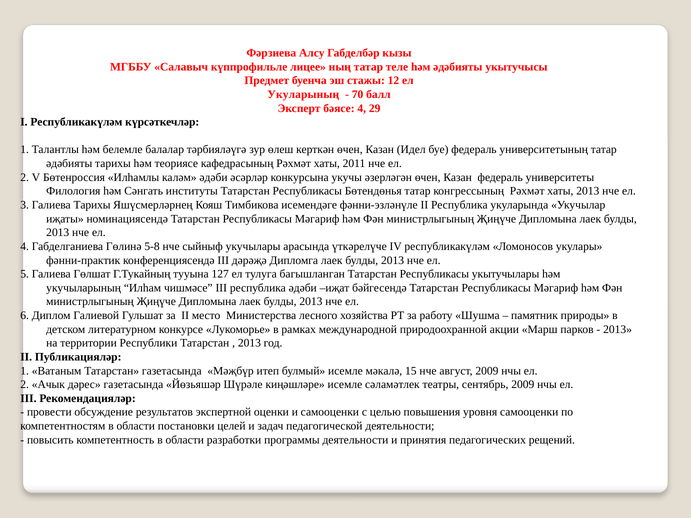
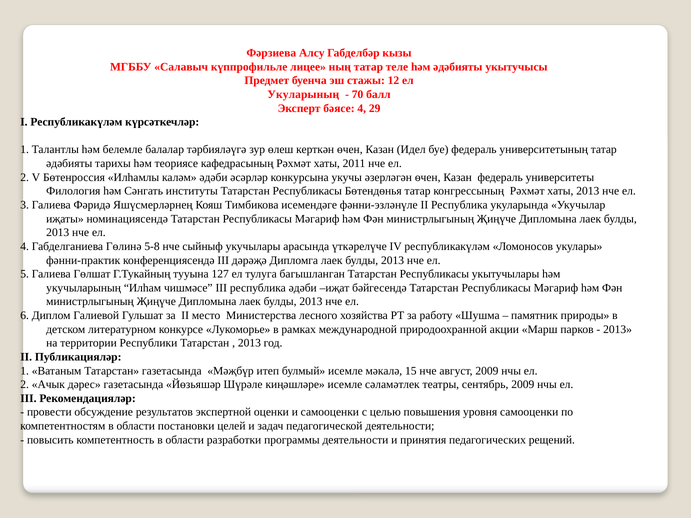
Галиева Тарихы: Тарихы -> Фәридә (92, 205)
